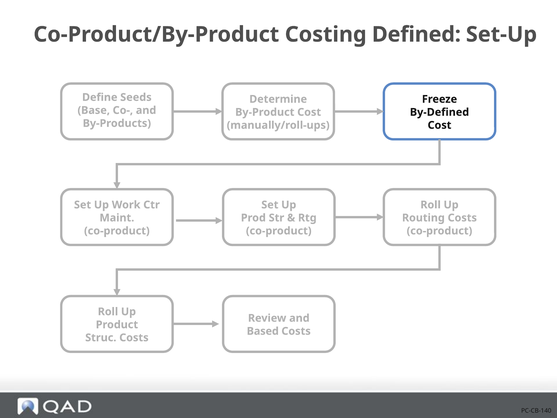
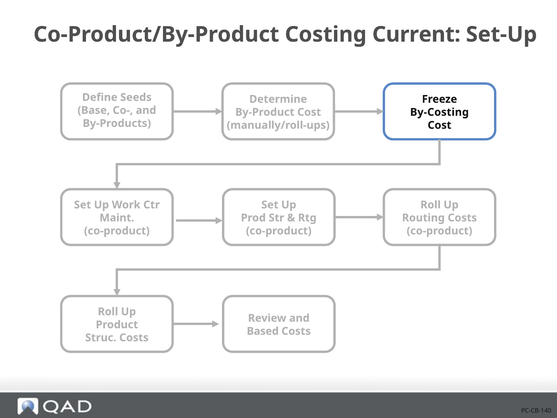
Defined: Defined -> Current (416, 34)
By-Defined: By-Defined -> By-Costing (439, 112)
